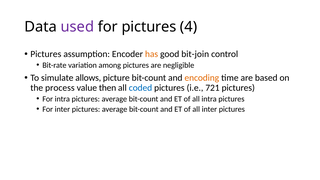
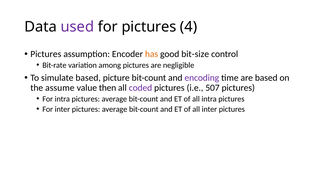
bit-join: bit-join -> bit-size (195, 54)
simulate allows: allows -> based (88, 78)
encoding colour: orange -> purple (202, 78)
process: process -> assume (60, 88)
coded colour: blue -> purple (140, 88)
721: 721 -> 507 (212, 88)
